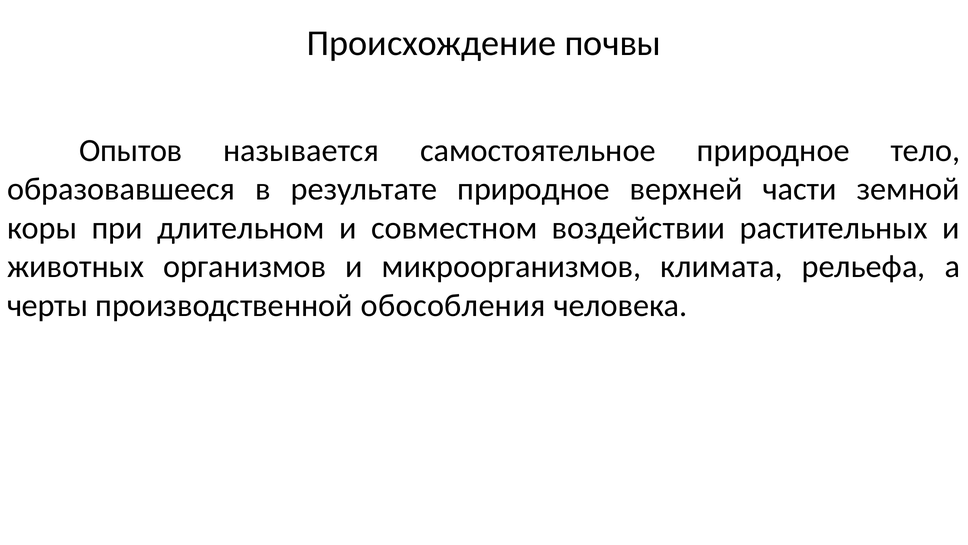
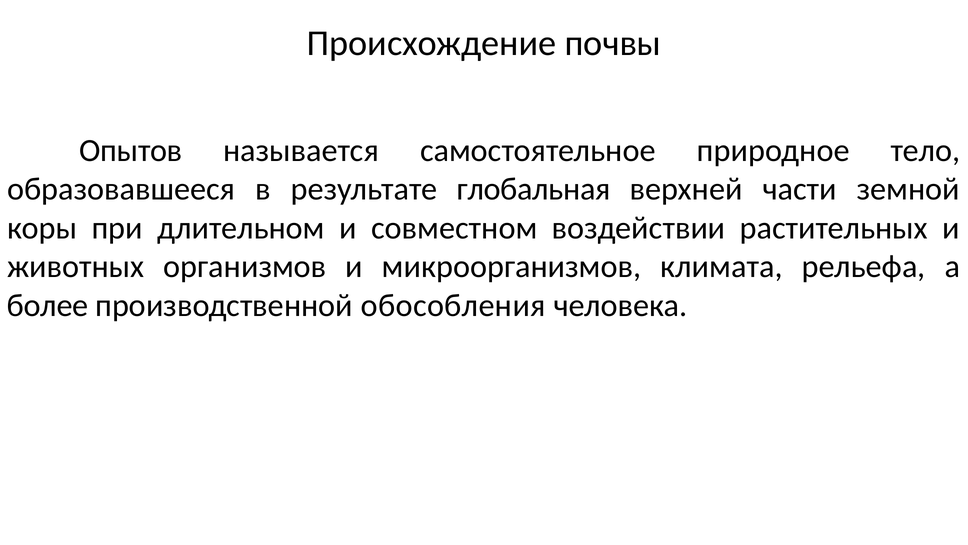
результате природное: природное -> глобальная (534, 189)
черты: черты -> более (48, 305)
